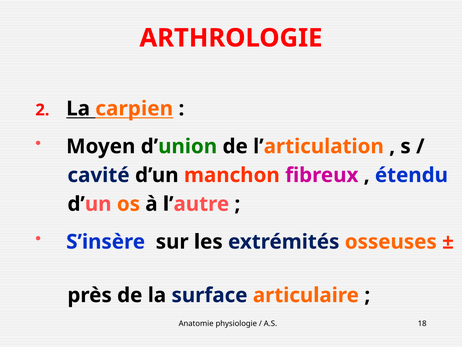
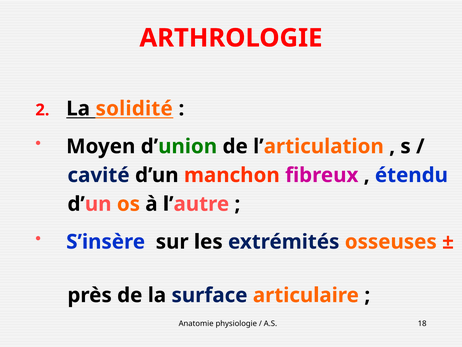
carpien: carpien -> solidité (134, 108)
